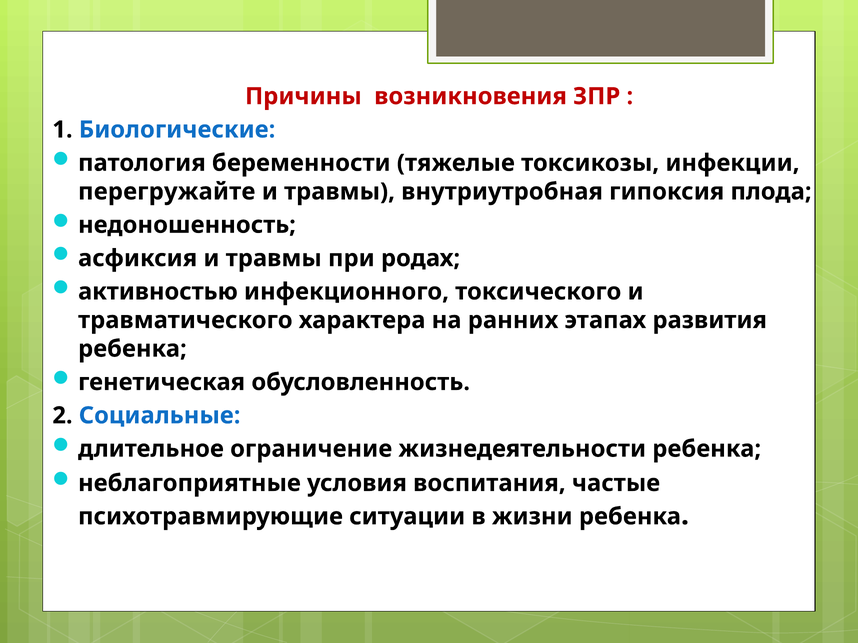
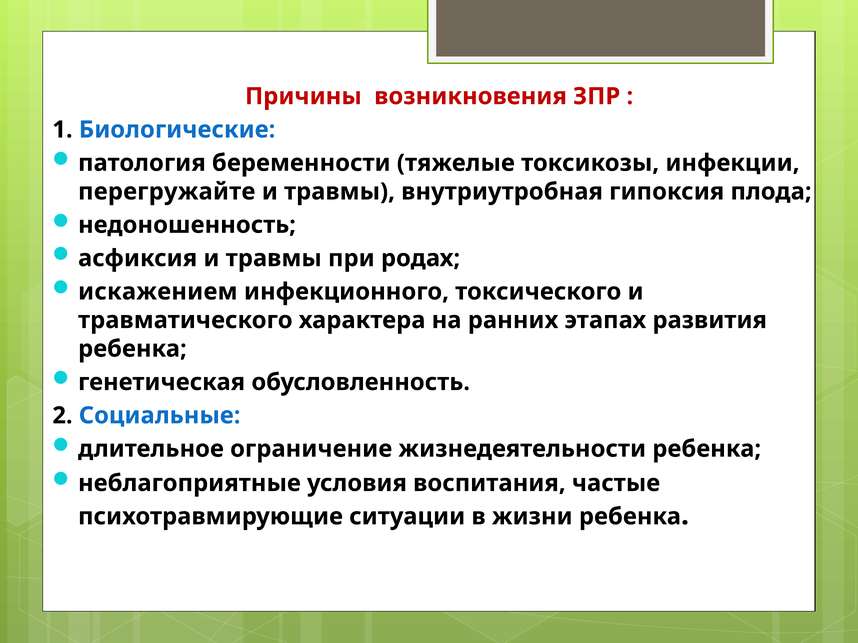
активностью: активностью -> искажением (158, 292)
